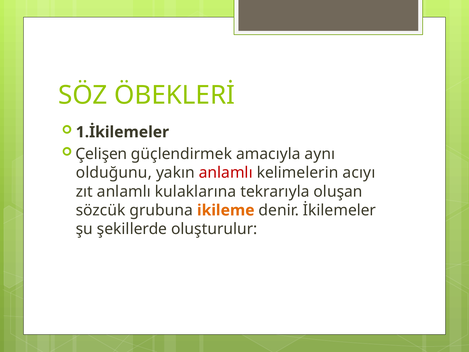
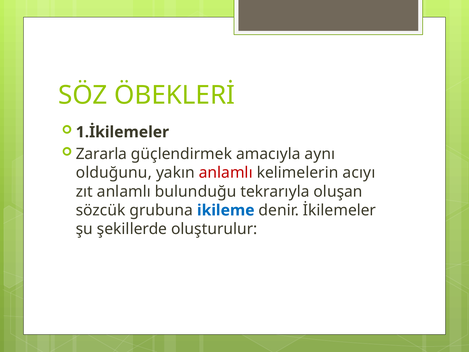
Çelişen: Çelişen -> Zararla (101, 154)
kulaklarına: kulaklarına -> bulunduğu (196, 191)
ikileme colour: orange -> blue (226, 210)
